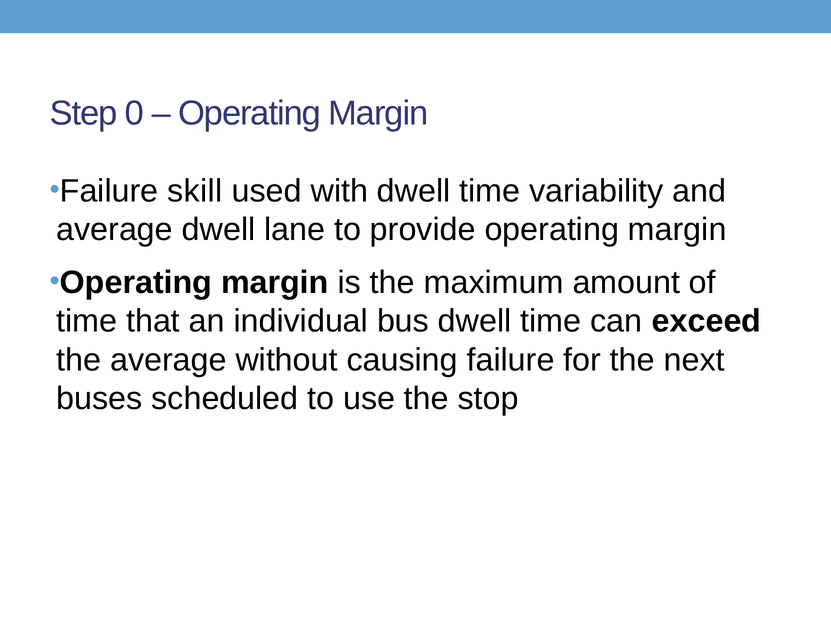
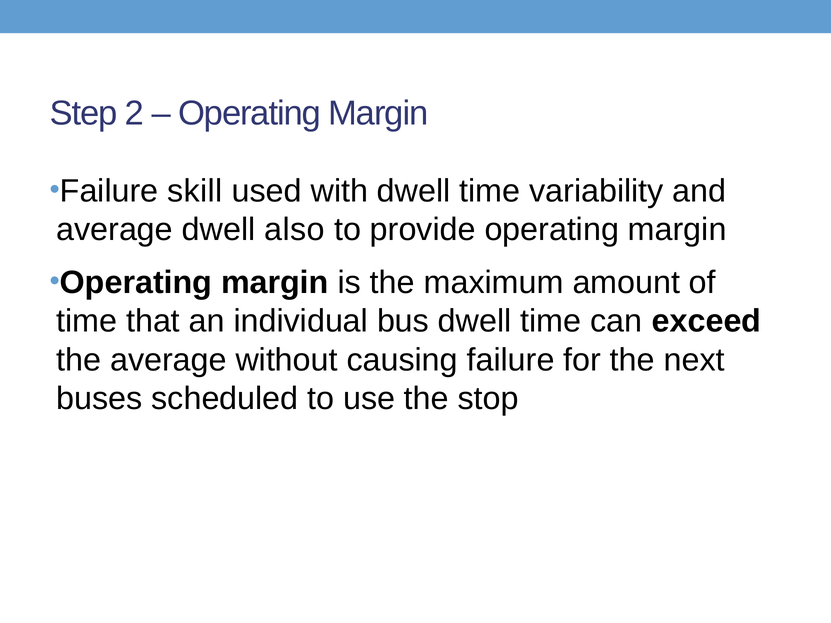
0: 0 -> 2 (134, 113)
lane: lane -> also (295, 230)
